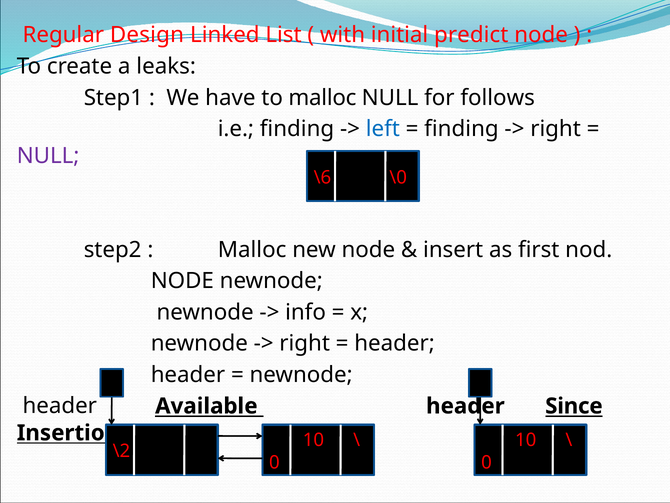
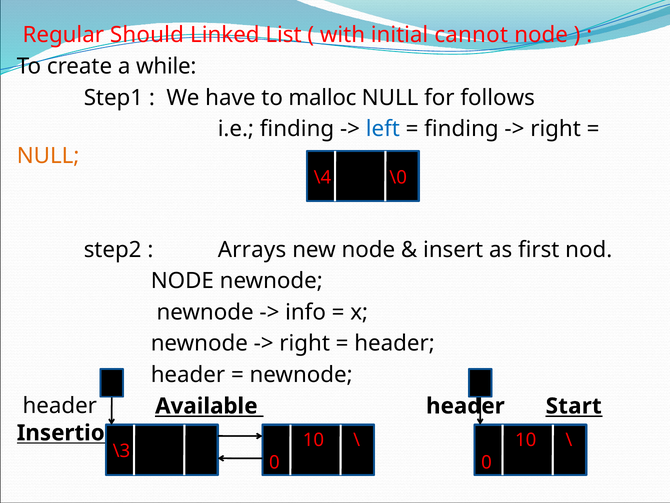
Design: Design -> Should (147, 35)
predict: predict -> cannot (471, 35)
leaks: leaks -> while (166, 66)
NULL colour: purple -> orange (48, 156)
\6: \6 -> \4 (322, 177)
Malloc: Malloc -> Arrays (252, 249)
Since: Since -> Start (574, 406)
\2: \2 -> \3 (121, 451)
